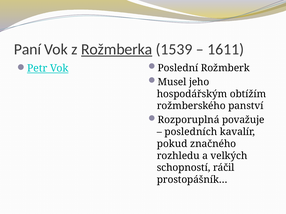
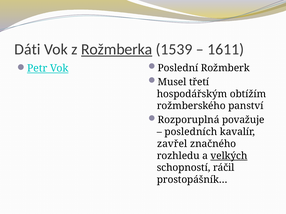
Paní: Paní -> Dáti (27, 49)
jeho: jeho -> třetí (199, 82)
pokud: pokud -> zavřel (172, 144)
velkých underline: none -> present (229, 156)
